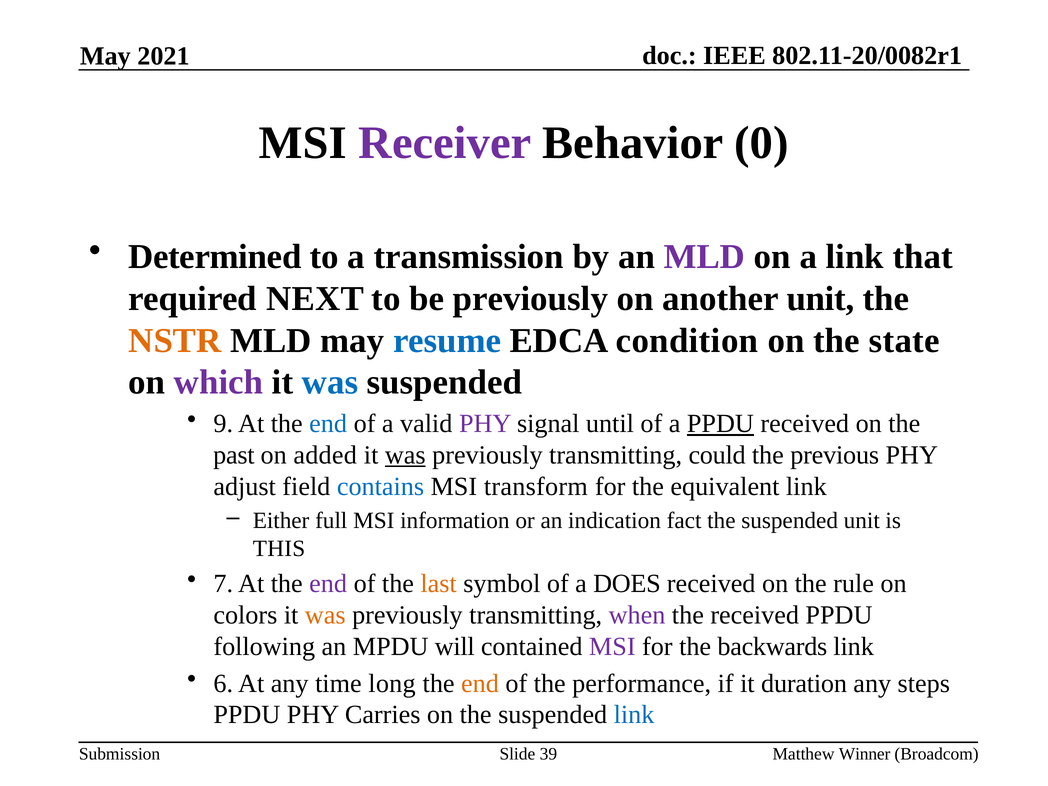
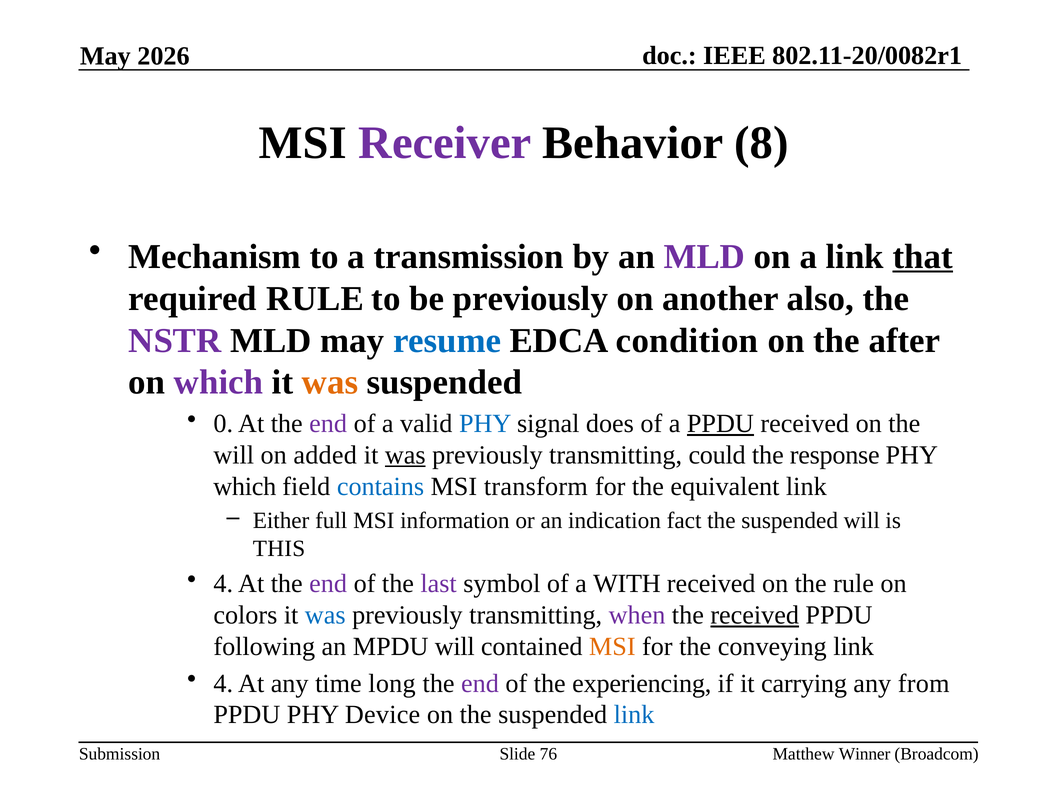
2021: 2021 -> 2026 (163, 56)
0: 0 -> 8 (762, 143)
Determined: Determined -> Mechanism (215, 257)
that underline: none -> present (923, 257)
required NEXT: NEXT -> RULE (315, 299)
another unit: unit -> also (820, 299)
NSTR colour: orange -> purple (175, 340)
state: state -> after (904, 340)
was colour: blue -> orange (330, 382)
9: 9 -> 0 (223, 424)
end colour: blue -> purple (328, 424)
PHY colour: purple -> blue (485, 424)
until: until -> does (610, 424)
past: past -> will (234, 455)
previous: previous -> response (835, 455)
adjust: adjust -> which (245, 487)
suspended unit: unit -> will (862, 521)
7: 7 -> 4 (223, 584)
last colour: orange -> purple (439, 584)
DOES: DOES -> WITH (627, 584)
was colour: orange -> blue (325, 615)
received underline: none -> present (755, 615)
MSI colour: purple -> orange (612, 647)
backwards: backwards -> conveying (772, 647)
6: 6 -> 4 (223, 683)
end colour: orange -> purple (480, 683)
performance: performance -> experiencing (642, 683)
duration: duration -> carrying (804, 683)
steps: steps -> from (924, 683)
Carries: Carries -> Device (383, 715)
39: 39 -> 76 (548, 754)
